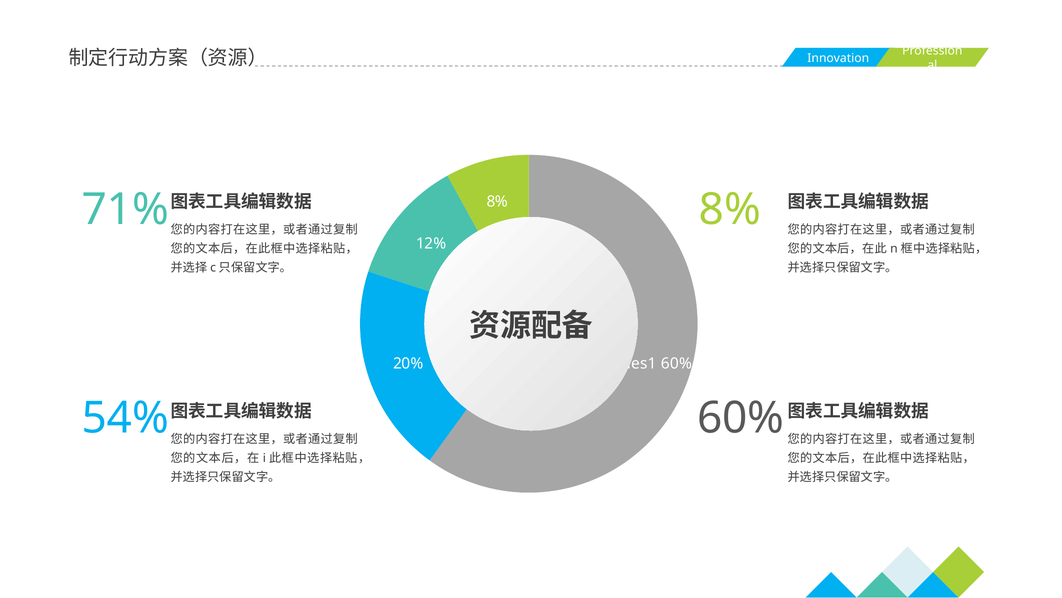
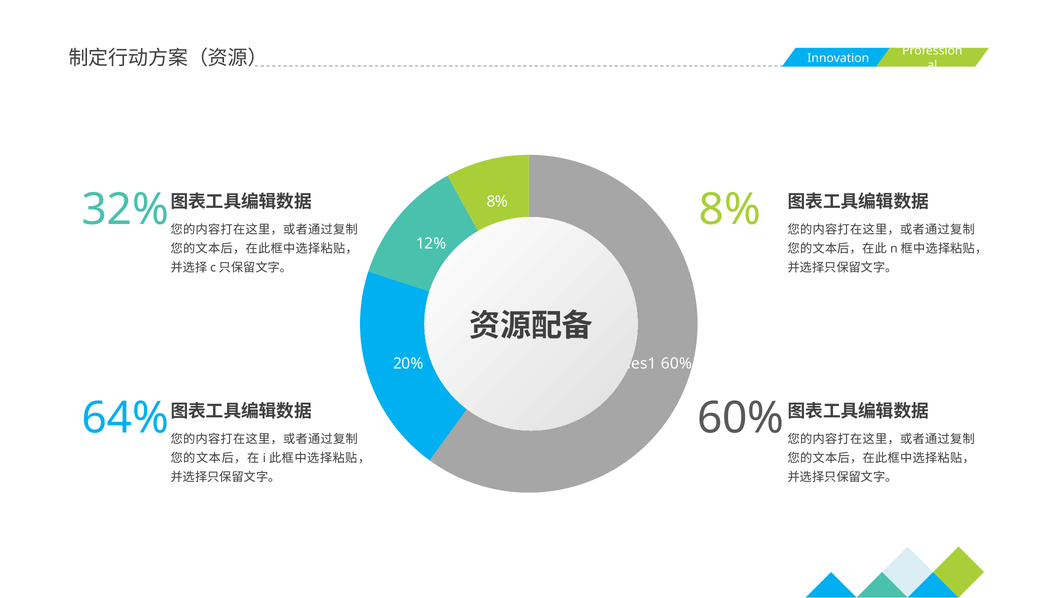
71%: 71% -> 32% (125, 209)
54%: 54% -> 64% (125, 418)
